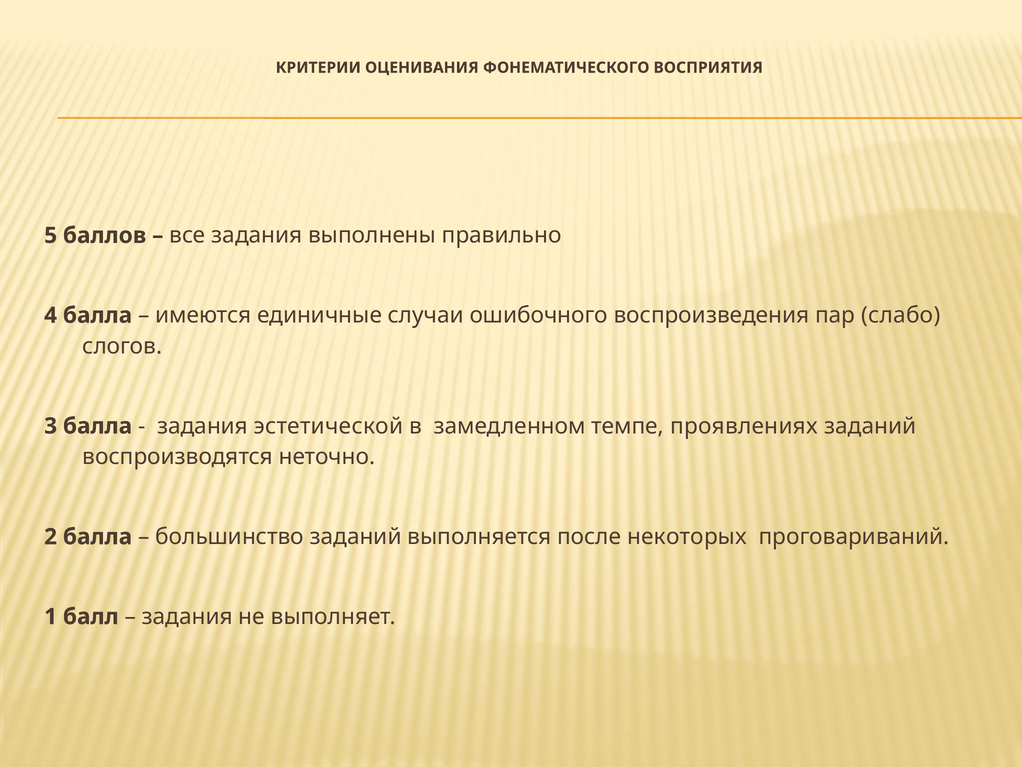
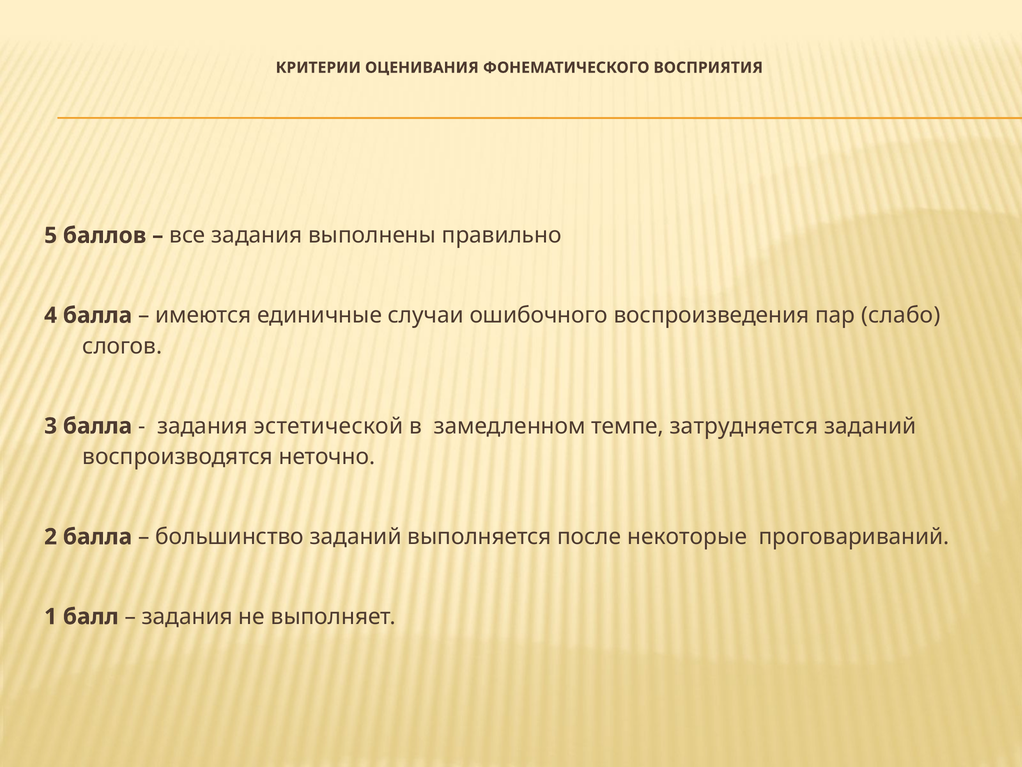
проявлениях: проявлениях -> затрудняется (744, 426)
некоторых: некоторых -> некоторые (687, 536)
